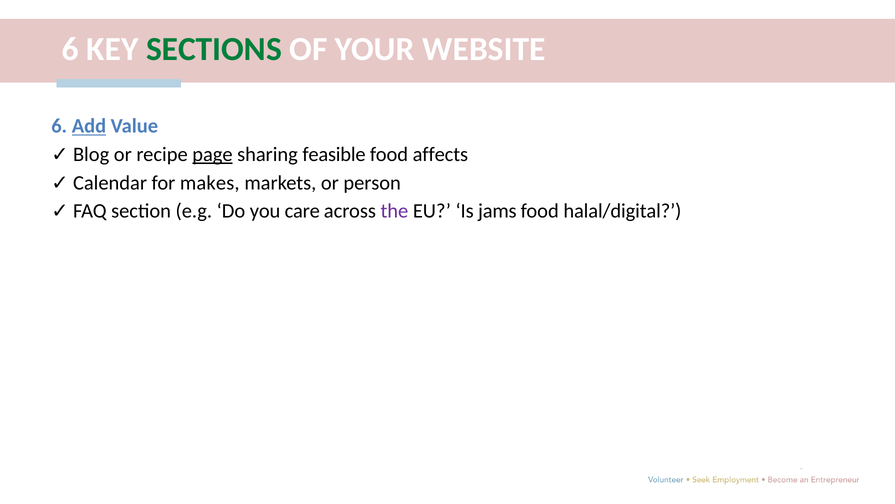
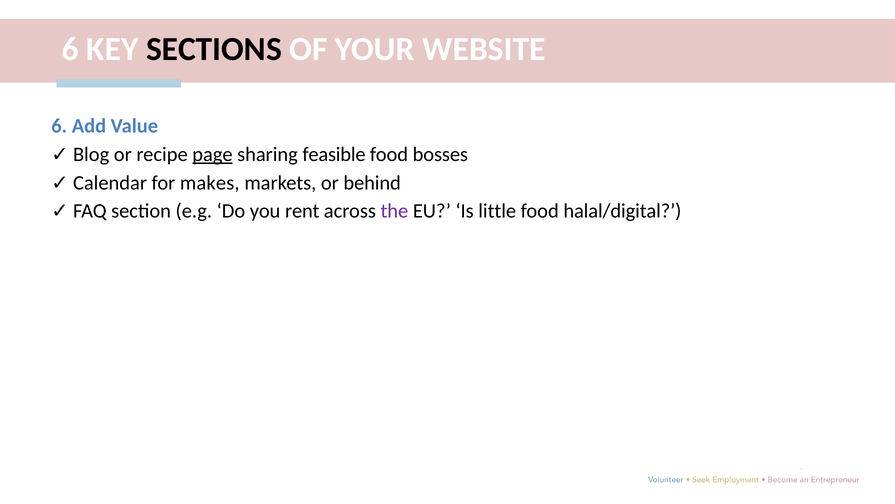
SECTIONS colour: green -> black (214, 49)
Add underline: present -> none (89, 126)
affects: affects -> bosses (440, 154)
person: person -> behind (372, 183)
care: care -> rent (302, 211)
jams: jams -> little (497, 211)
